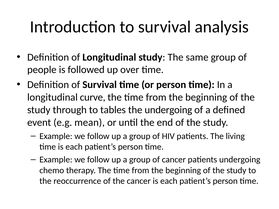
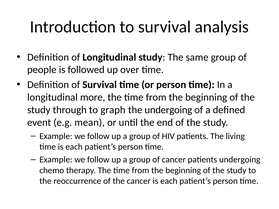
curve: curve -> more (93, 97)
tables: tables -> graph (113, 110)
